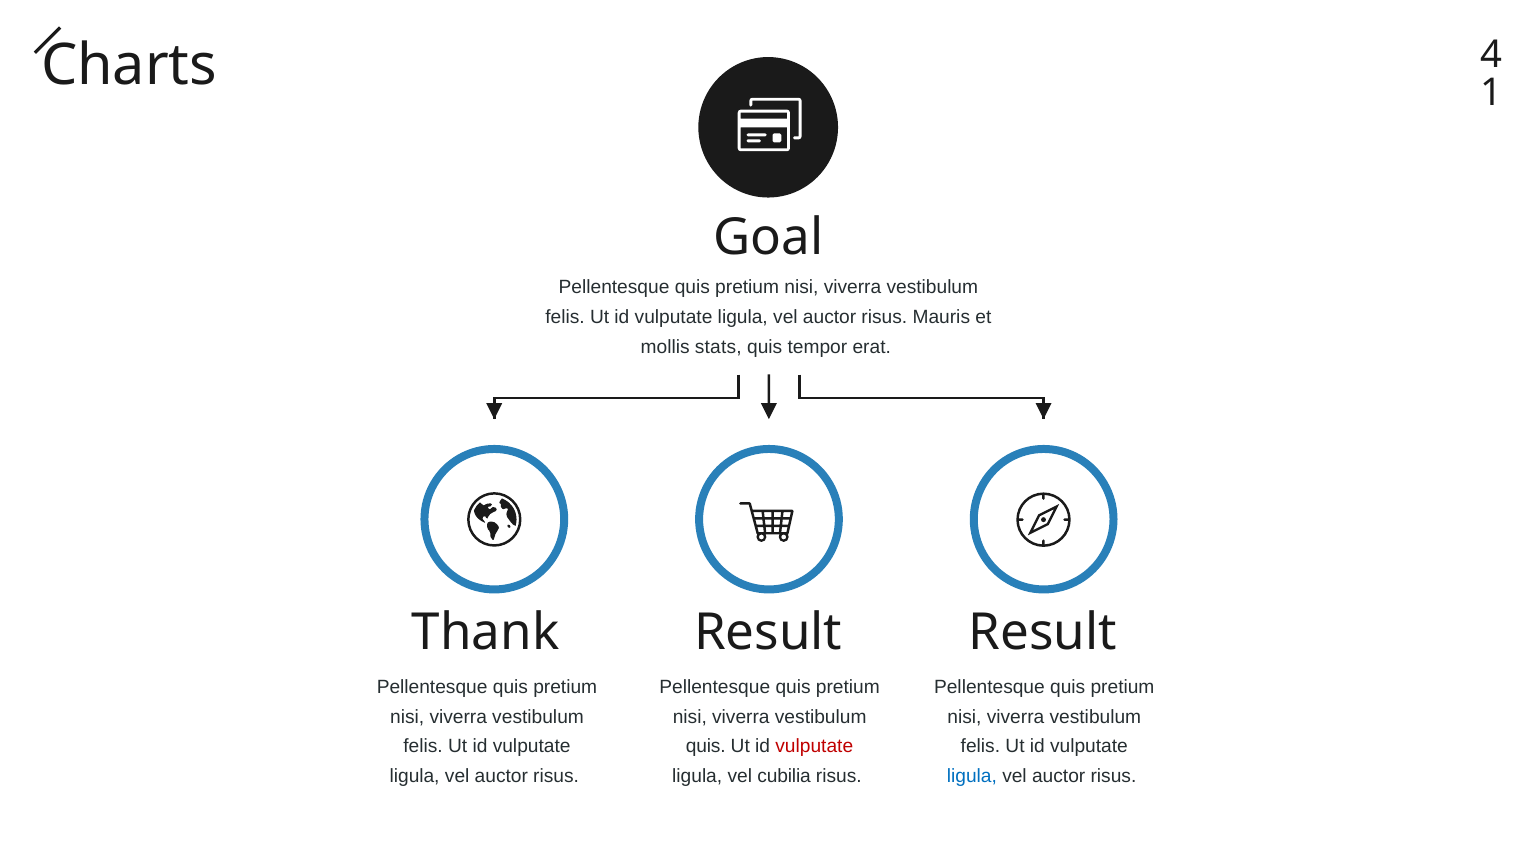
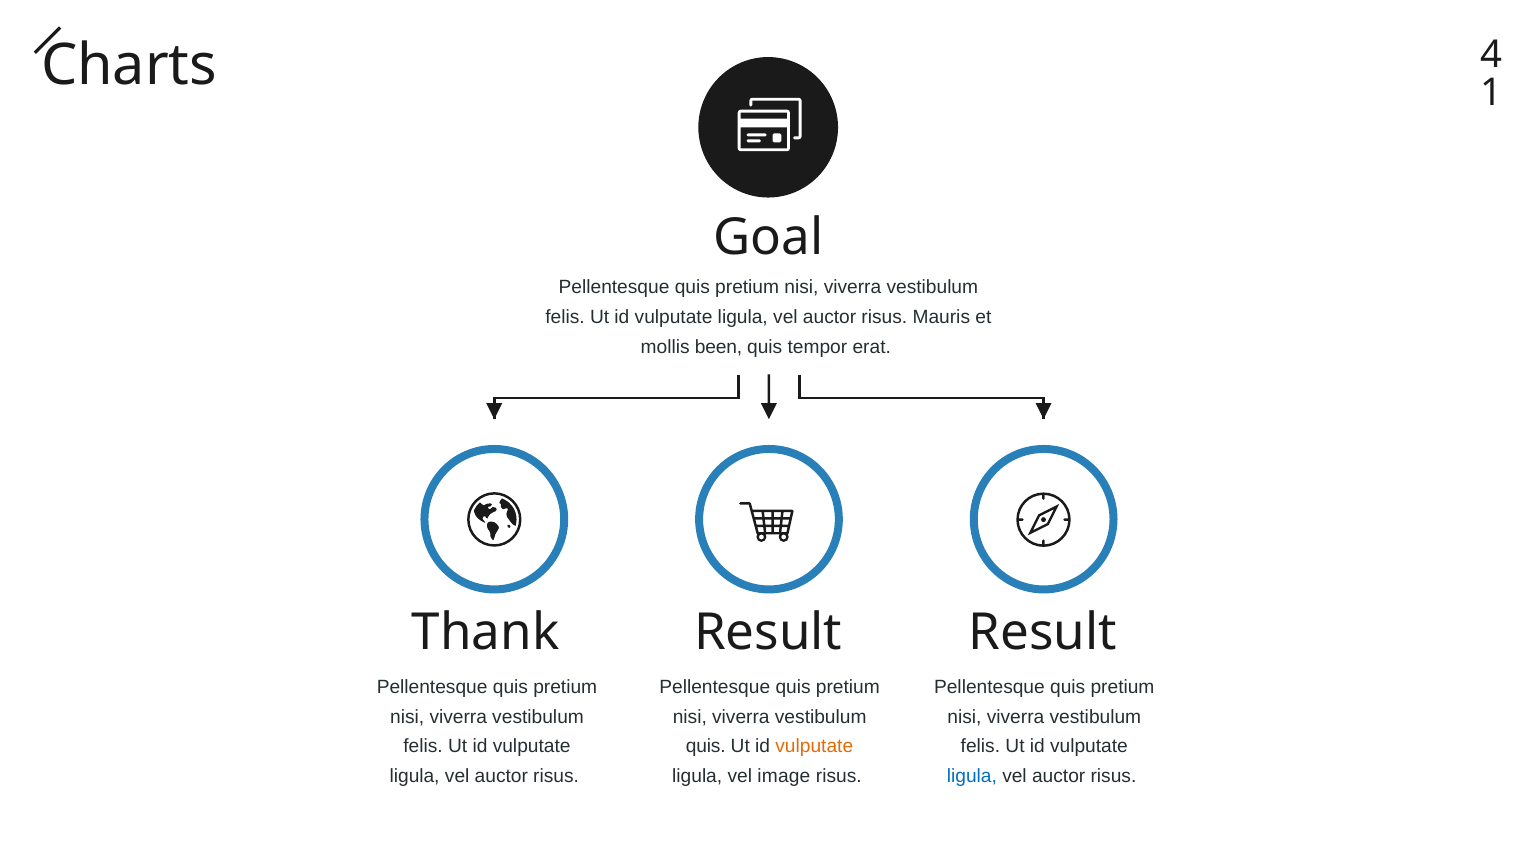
stats: stats -> been (718, 347)
vulputate colour: red -> orange (814, 747)
cubilia: cubilia -> image (784, 777)
